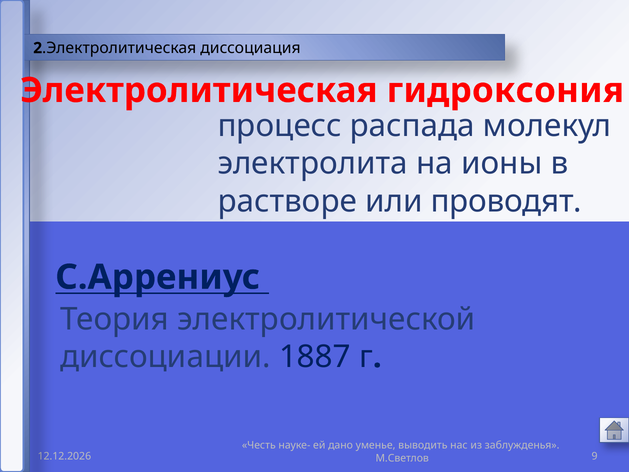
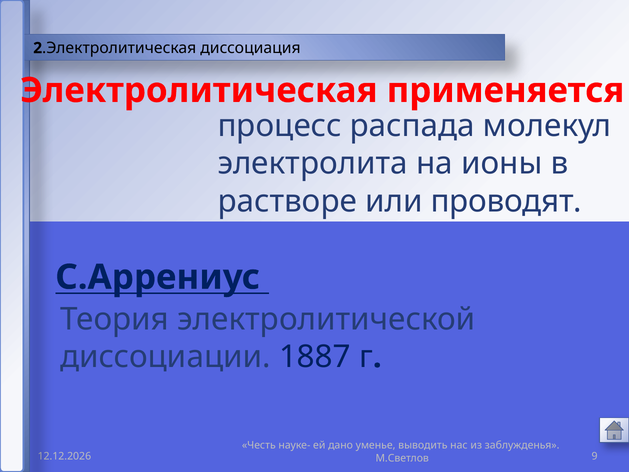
гидроксония: гидроксония -> применяется (506, 90)
